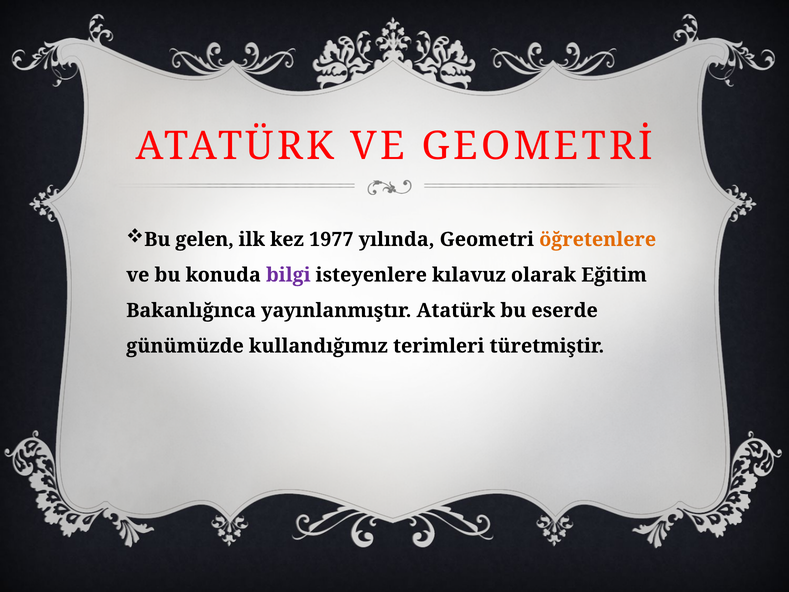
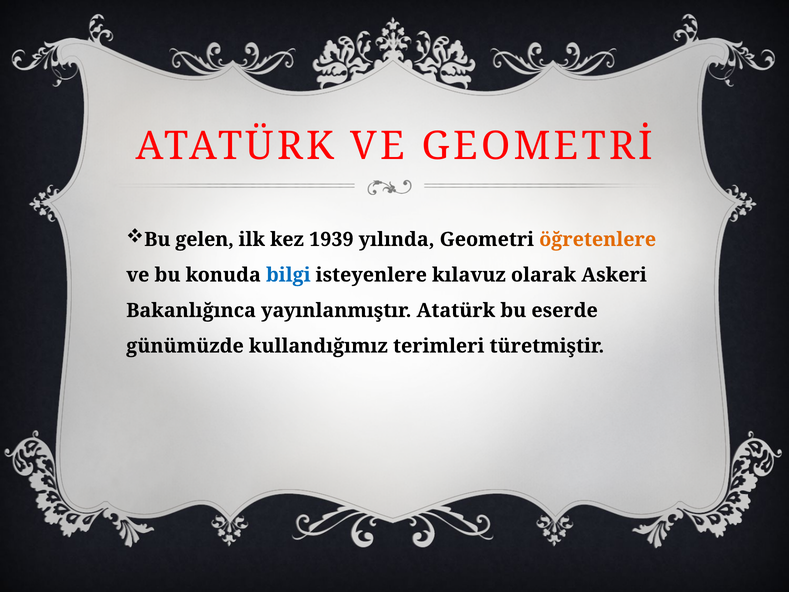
1977: 1977 -> 1939 (331, 239)
bilgi colour: purple -> blue (288, 275)
Eğitim: Eğitim -> Askeri (614, 275)
